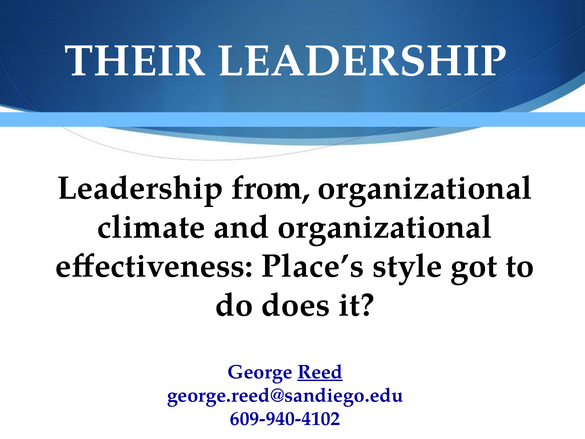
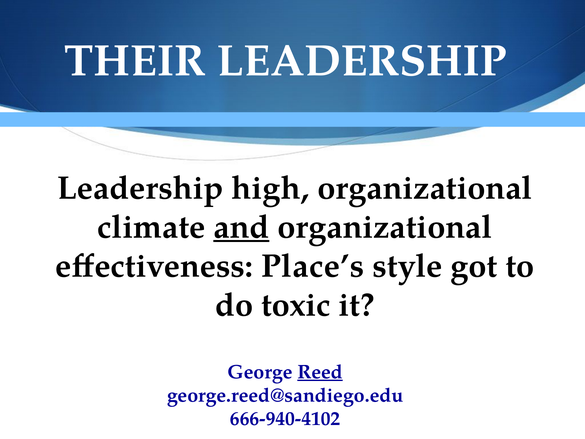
from: from -> high (270, 188)
and underline: none -> present (241, 227)
does: does -> toxic (296, 305)
609-940-4102: 609-940-4102 -> 666-940-4102 (285, 419)
